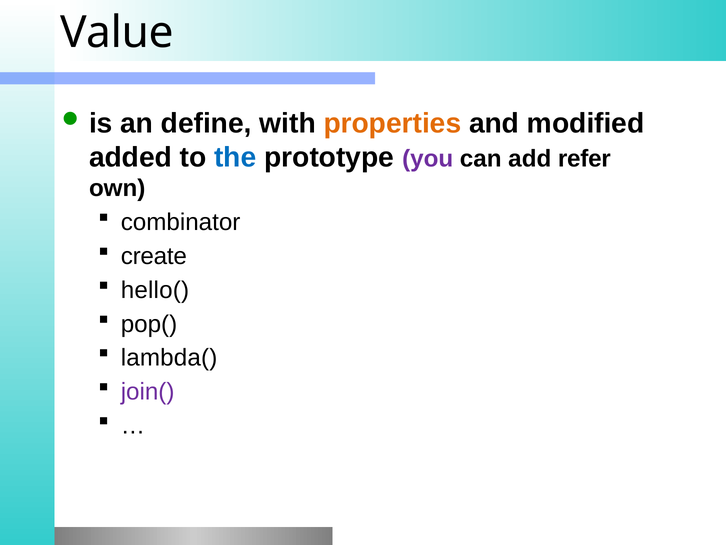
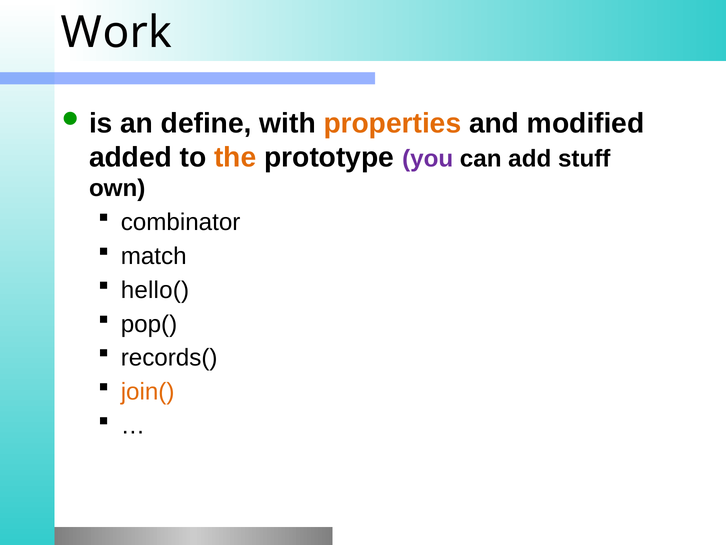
Value: Value -> Work (116, 32)
the colour: blue -> orange (235, 157)
refer: refer -> stuff (584, 158)
create: create -> match (154, 256)
lambda(: lambda( -> records( (169, 358)
join( colour: purple -> orange (148, 391)
